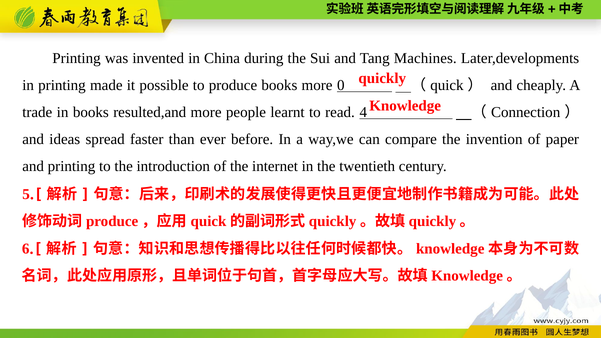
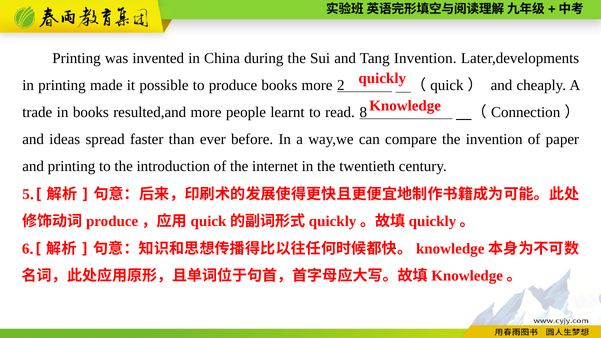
Tang Machines: Machines -> Invention (425, 58)
0: 0 -> 2 (341, 85)
4: 4 -> 8 (363, 112)
